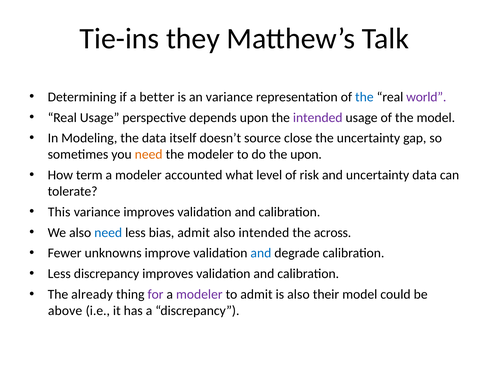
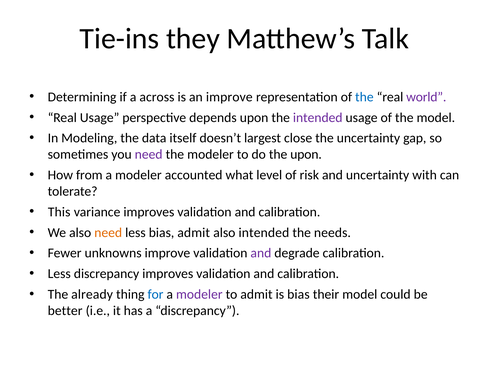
better: better -> across (157, 97)
an variance: variance -> improve (229, 97)
source: source -> largest (263, 138)
need colour: orange -> purple (149, 155)
term: term -> from (89, 175)
uncertainty data: data -> with (425, 175)
need colour: blue -> orange (108, 233)
across: across -> needs (332, 233)
and colour: blue -> purple (261, 254)
for colour: purple -> blue (156, 295)
is also: also -> bias (298, 295)
above: above -> better (65, 311)
